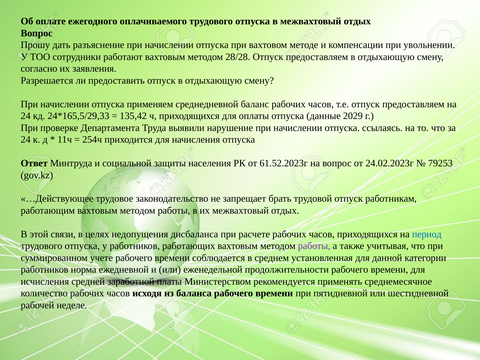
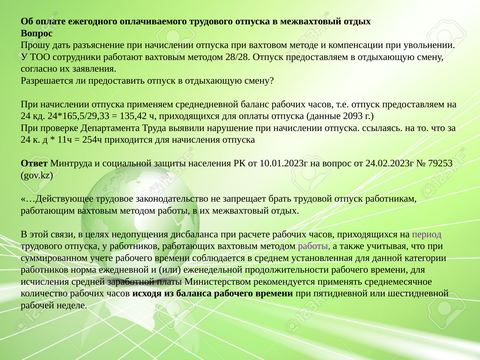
2029: 2029 -> 2093 (353, 116)
61.52.2023г: 61.52.2023г -> 10.01.2023г (284, 163)
период colour: blue -> purple (427, 234)
